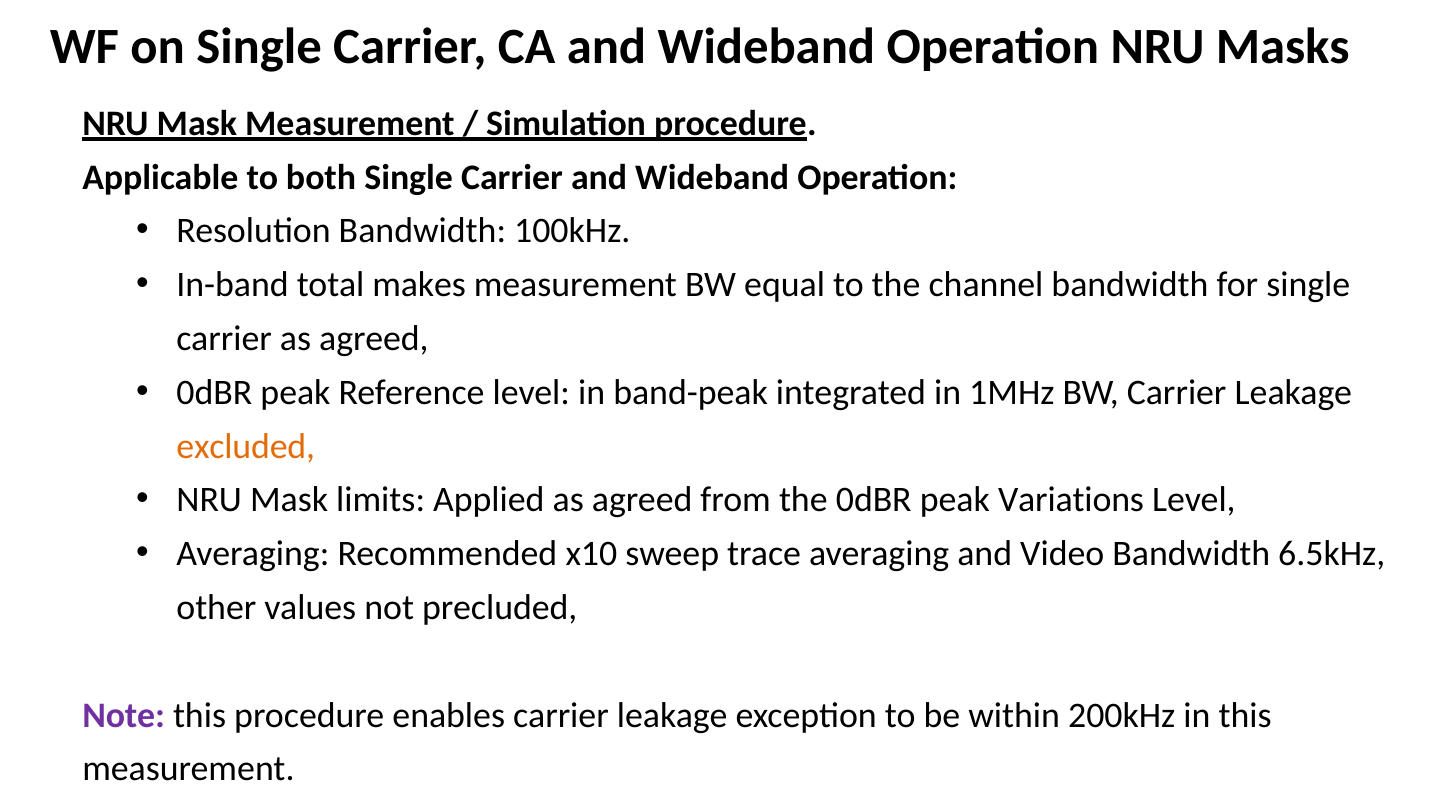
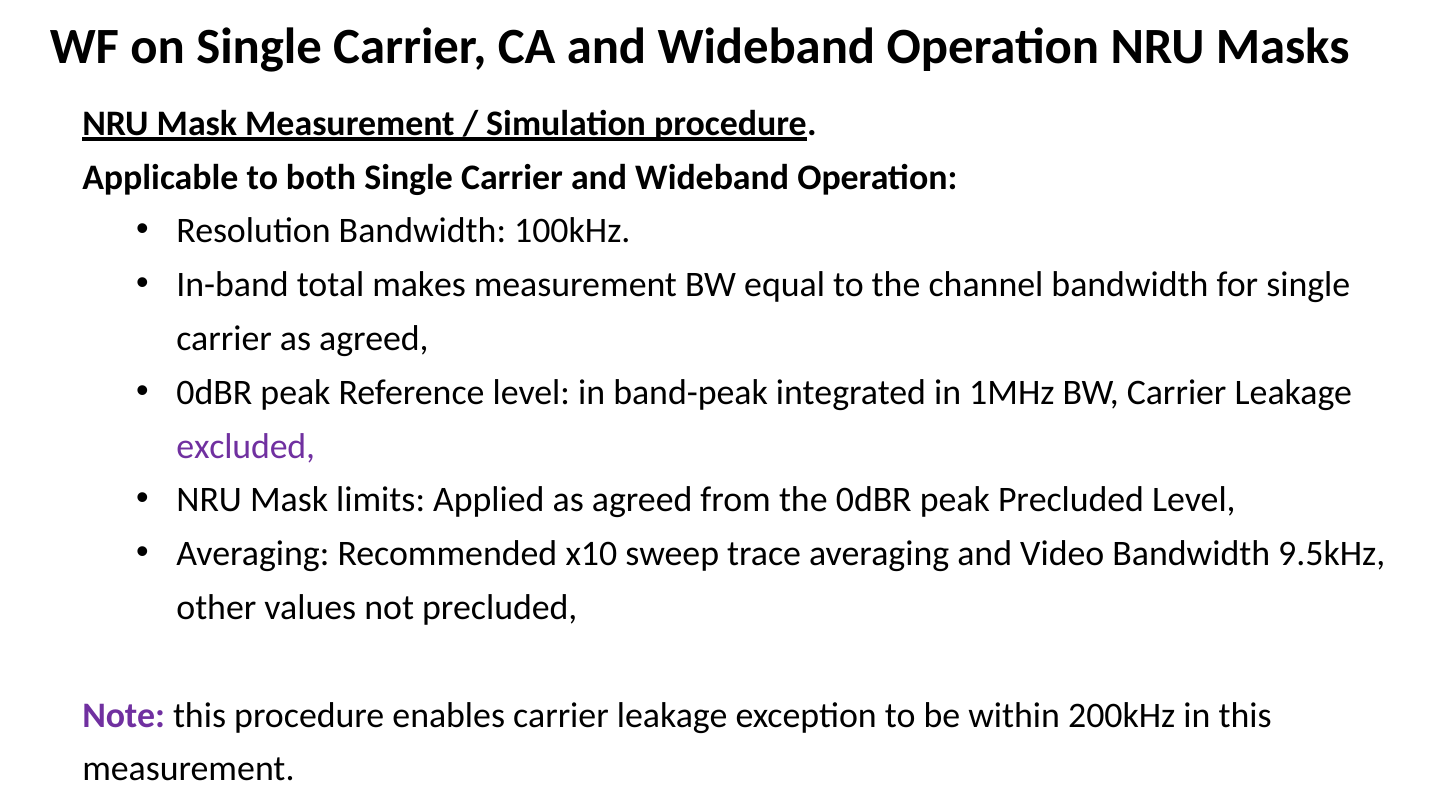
excluded colour: orange -> purple (246, 446)
peak Variations: Variations -> Precluded (1071, 500)
6.5kHz: 6.5kHz -> 9.5kHz (1332, 554)
